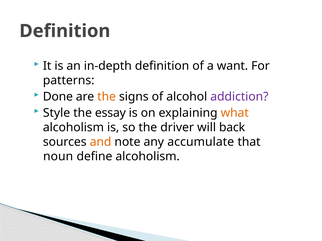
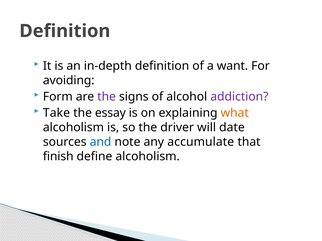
patterns: patterns -> avoiding (69, 81)
Done: Done -> Form (58, 97)
the colour: orange -> purple (107, 97)
Style: Style -> Take (56, 113)
back: back -> date (232, 128)
and colour: orange -> blue (101, 142)
noun: noun -> finish (58, 157)
